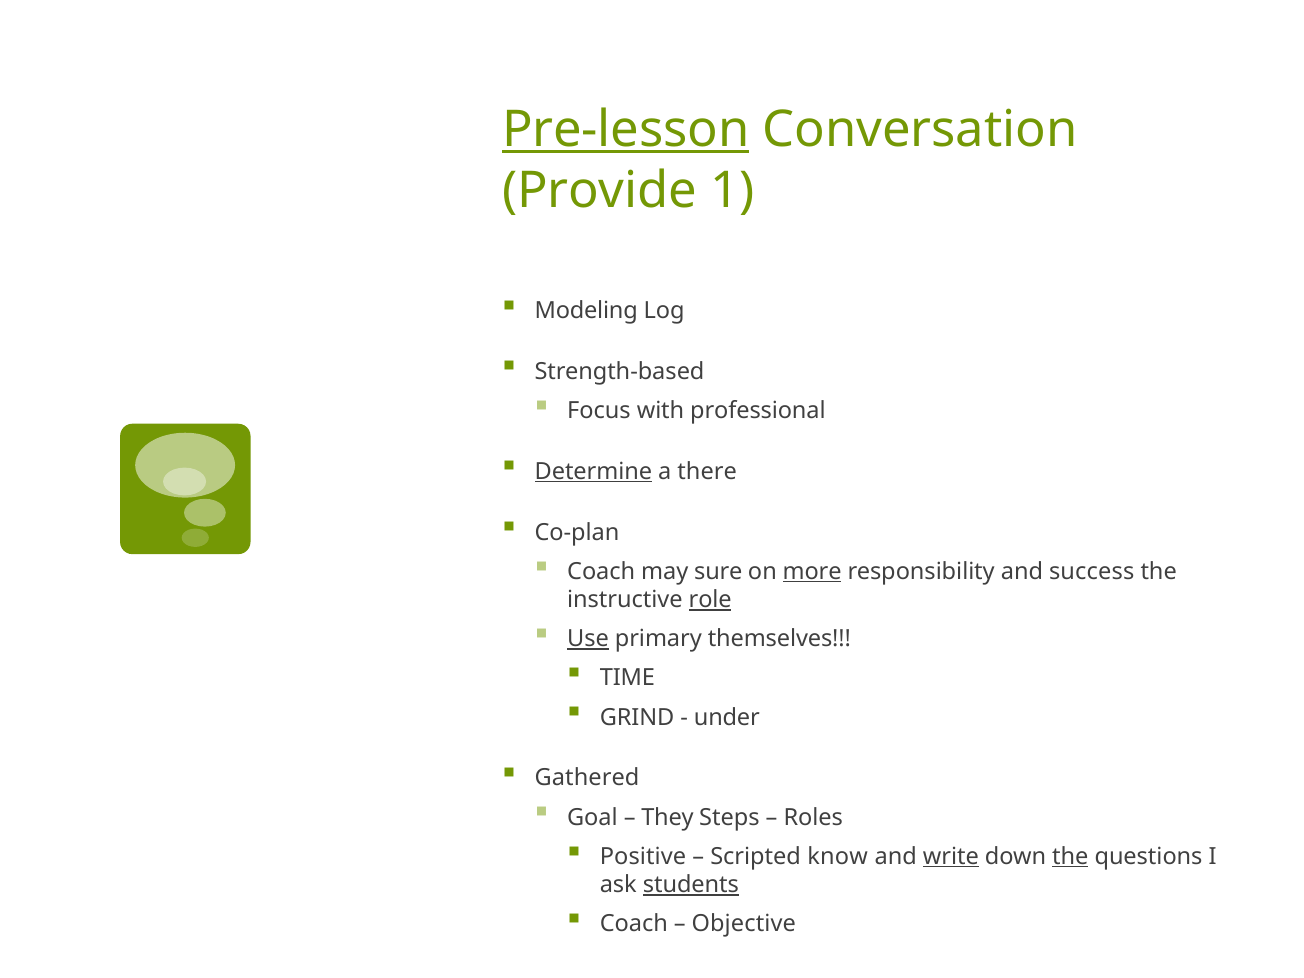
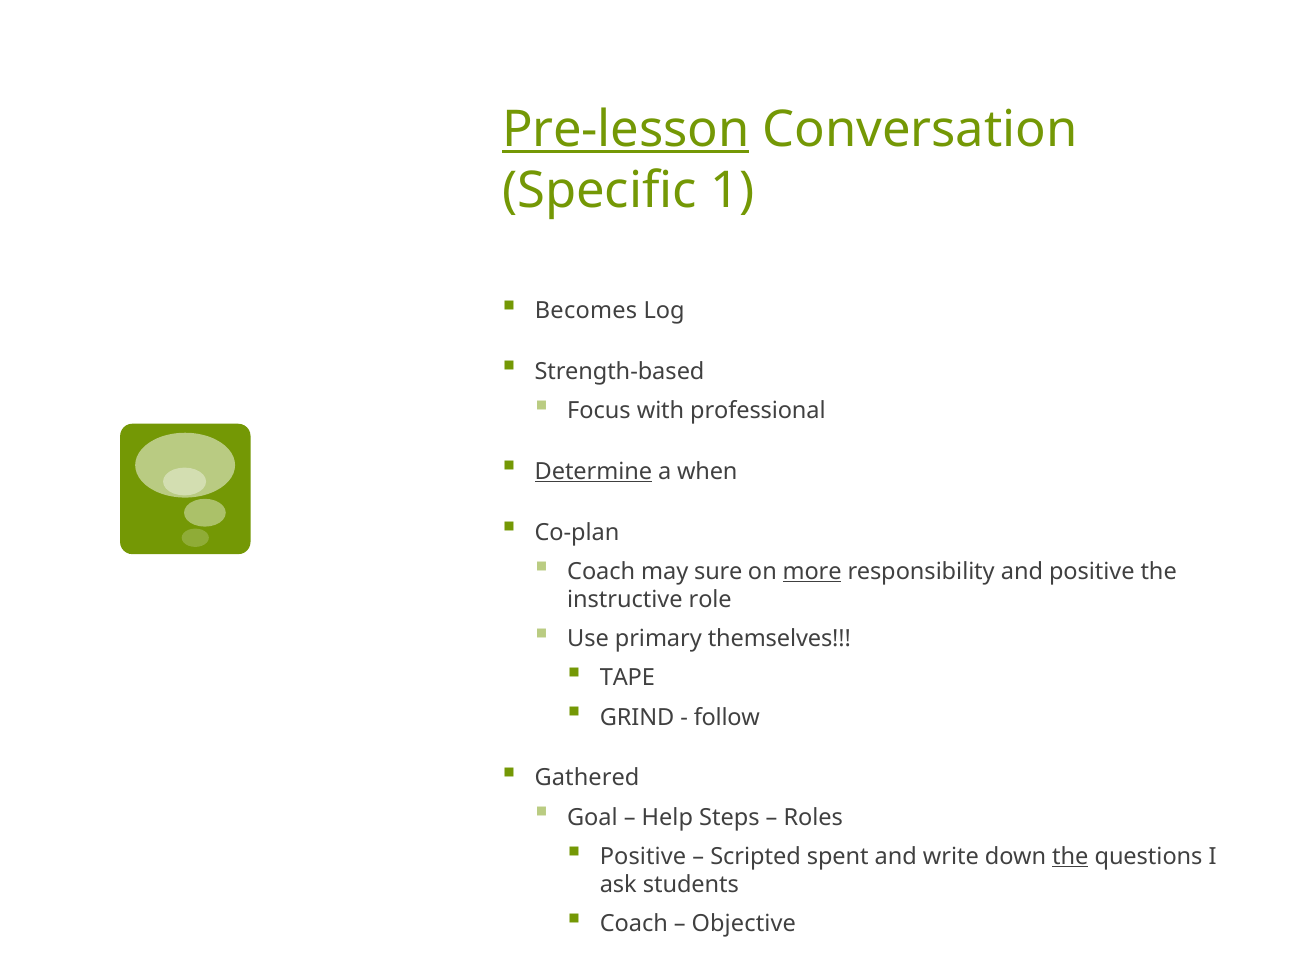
Provide: Provide -> Specific (600, 191)
Modeling: Modeling -> Becomes (586, 311)
there: there -> when (707, 471)
and success: success -> positive (1092, 572)
role underline: present -> none (710, 600)
Use underline: present -> none (588, 639)
TIME: TIME -> TAPE (627, 678)
under: under -> follow (727, 717)
They: They -> Help (667, 817)
know: know -> spent (838, 857)
write underline: present -> none (951, 857)
students underline: present -> none (691, 885)
